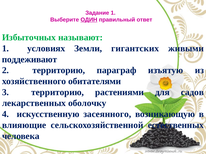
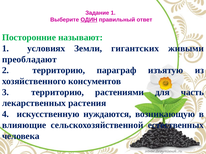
Избыточных: Избыточных -> Посторонние (29, 38)
поддеживают: поддеживают -> преобладают (29, 60)
обитателями: обитателями -> консументов (95, 81)
садов: садов -> часть (192, 92)
оболочку: оболочку -> растения (87, 103)
засеянного: засеянного -> нуждаются (107, 114)
